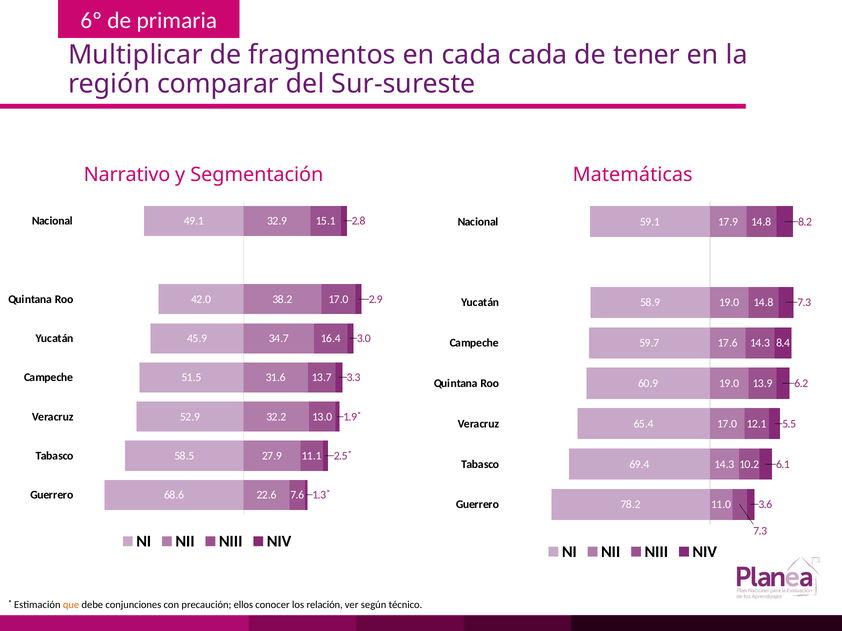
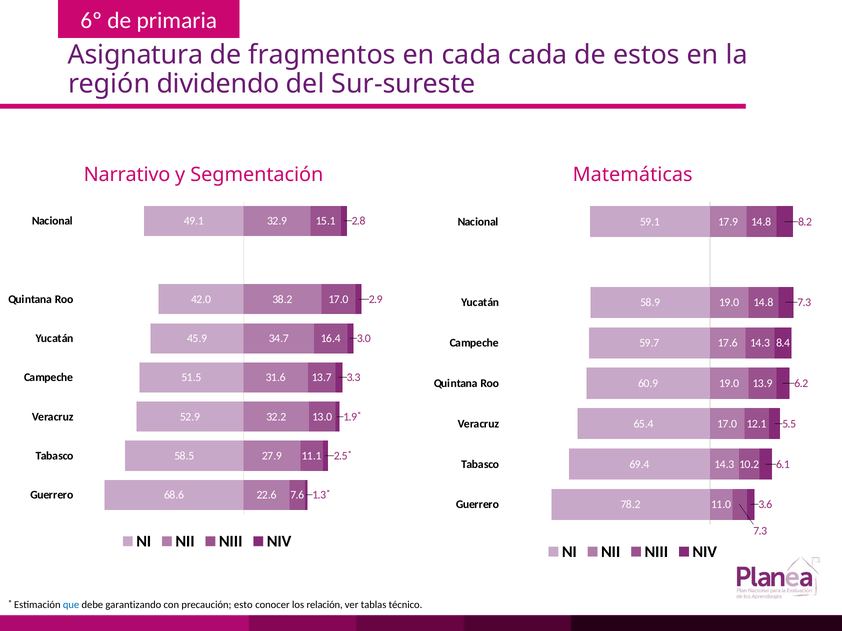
Multiplicar: Multiplicar -> Asignatura (136, 55)
tener: tener -> estos (646, 55)
comparar: comparar -> dividendo (218, 84)
que colour: orange -> blue (71, 605)
conjunciones: conjunciones -> garantizando (133, 605)
ellos: ellos -> esto (243, 605)
según: según -> tablas (374, 605)
